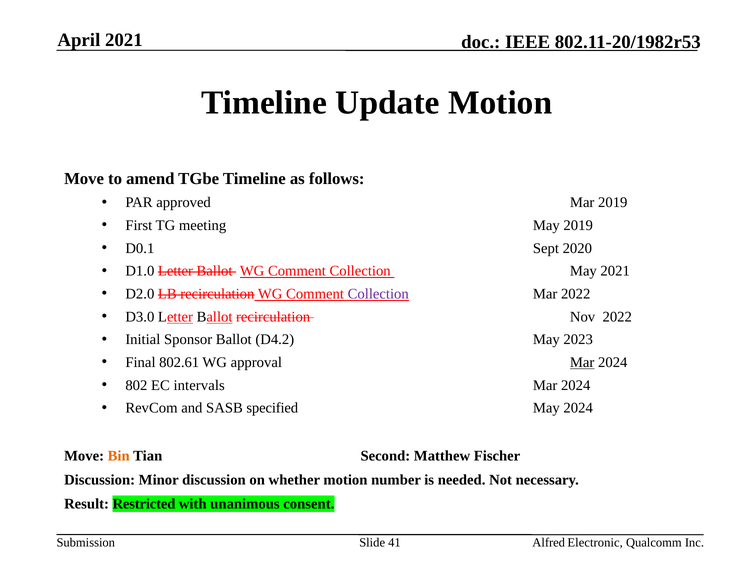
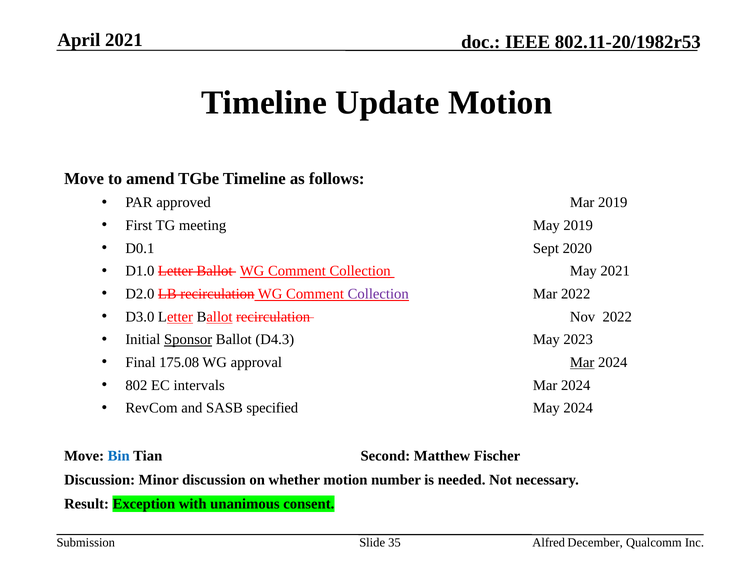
Sponsor underline: none -> present (188, 339)
D4.2: D4.2 -> D4.3 (275, 339)
802.61: 802.61 -> 175.08 (179, 362)
Bin colour: orange -> blue (119, 456)
Restricted: Restricted -> Exception (144, 503)
41: 41 -> 35 (394, 542)
Electronic: Electronic -> December (595, 542)
